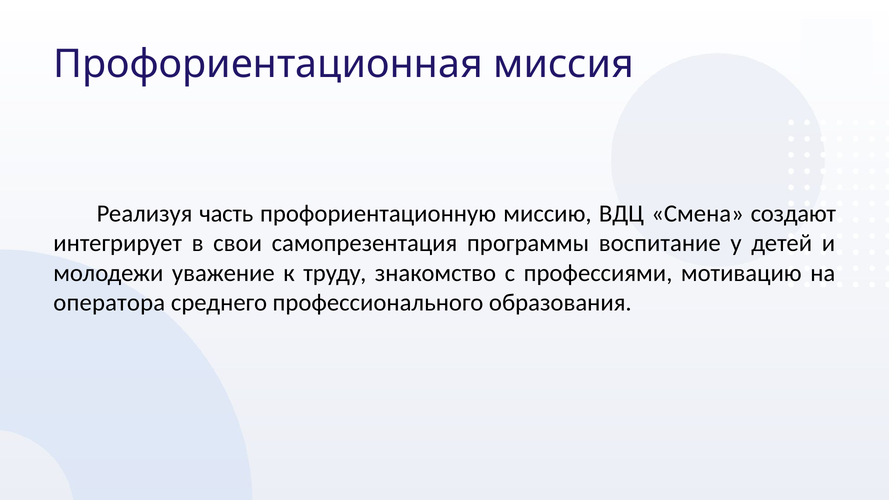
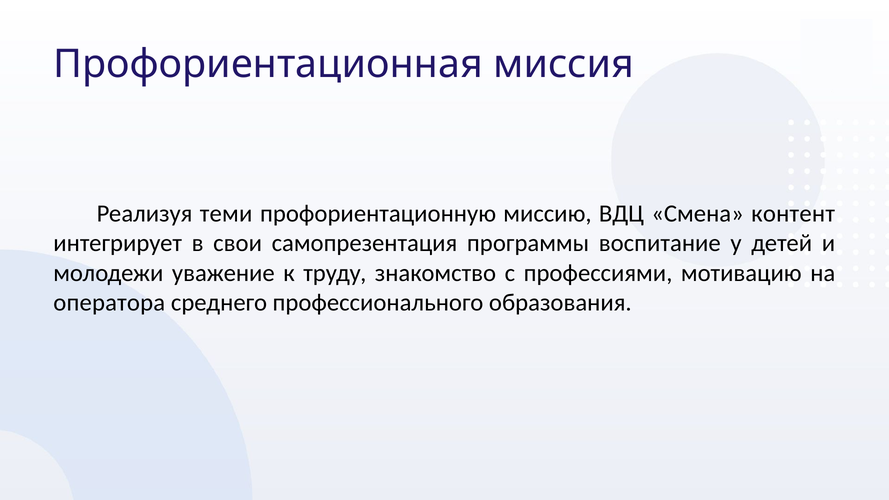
часть: часть -> теми (226, 214)
создают: создают -> контент (793, 214)
